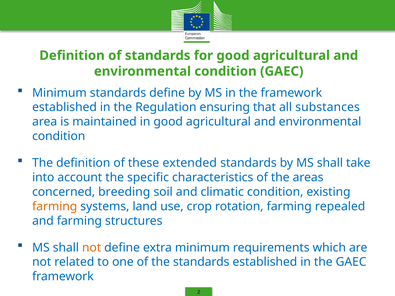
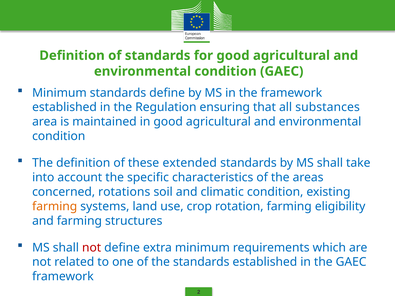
breeding: breeding -> rotations (124, 192)
repealed: repealed -> eligibility (340, 207)
not colour: orange -> red (92, 248)
